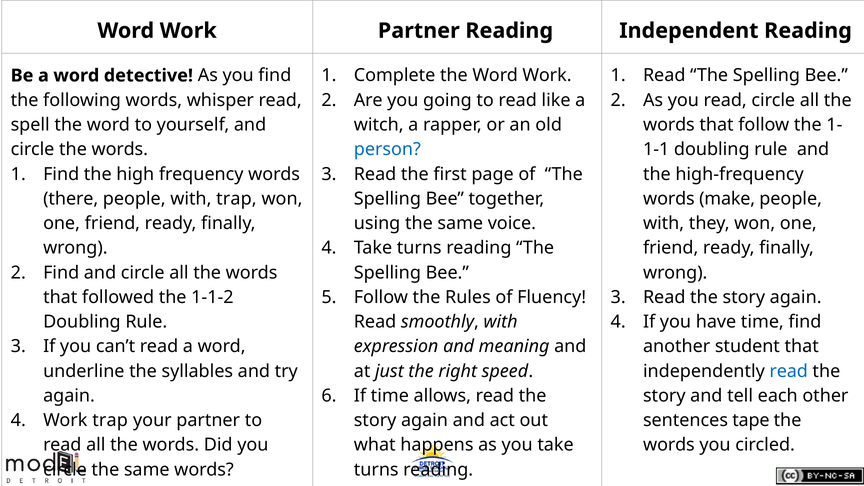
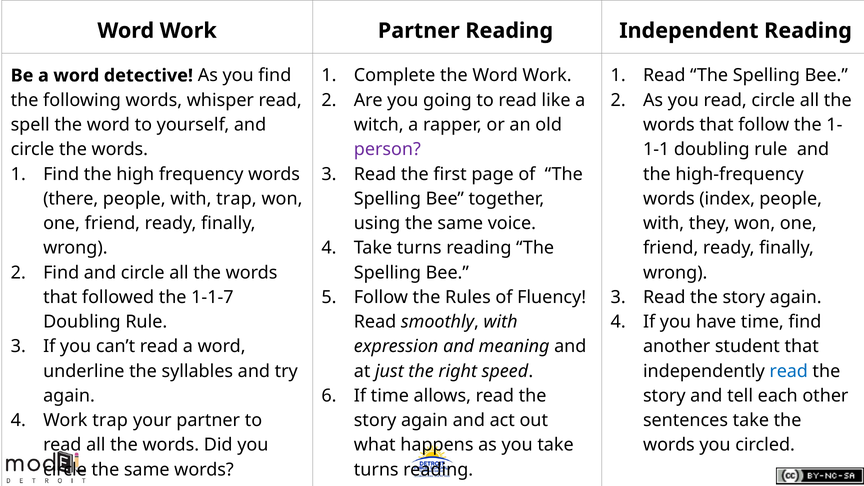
person colour: blue -> purple (387, 149)
make: make -> index (727, 199)
1-1-2: 1-1-2 -> 1-1-7 (212, 297)
sentences tape: tape -> take (751, 420)
